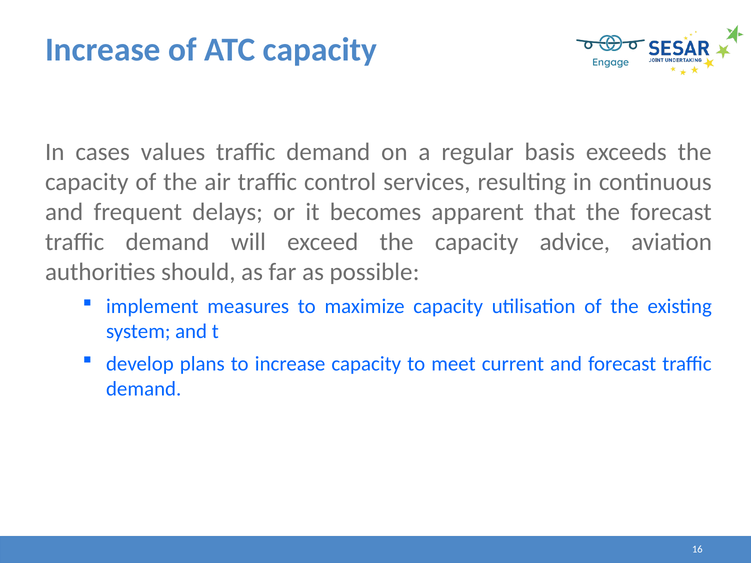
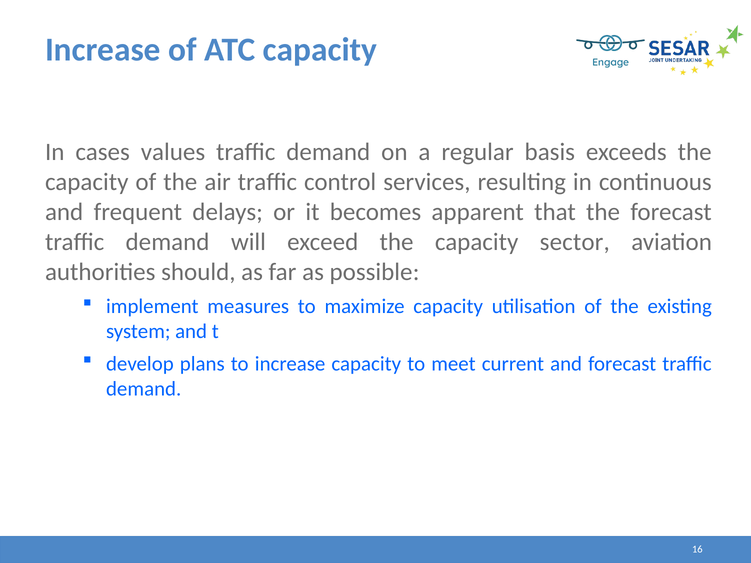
advice: advice -> sector (575, 242)
